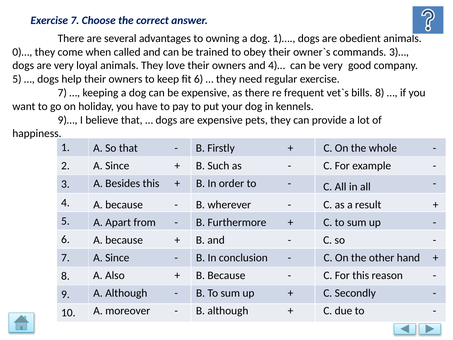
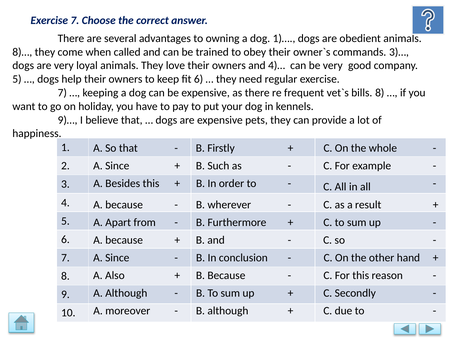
0)…: 0)… -> 8)… (22, 52)
